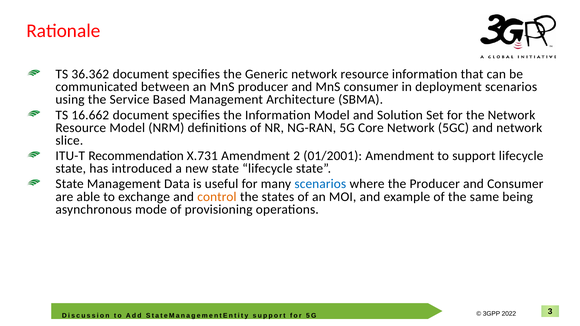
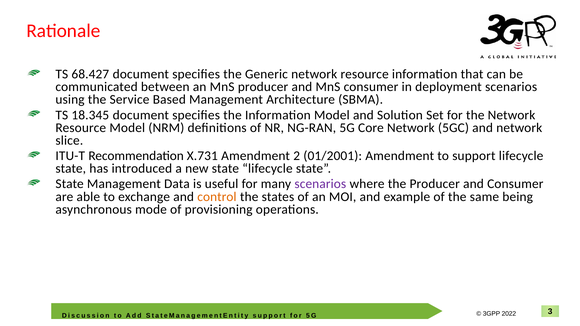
36.362: 36.362 -> 68.427 (90, 74)
16.662: 16.662 -> 18.345 (90, 115)
scenarios colour: blue -> purple (320, 184)
